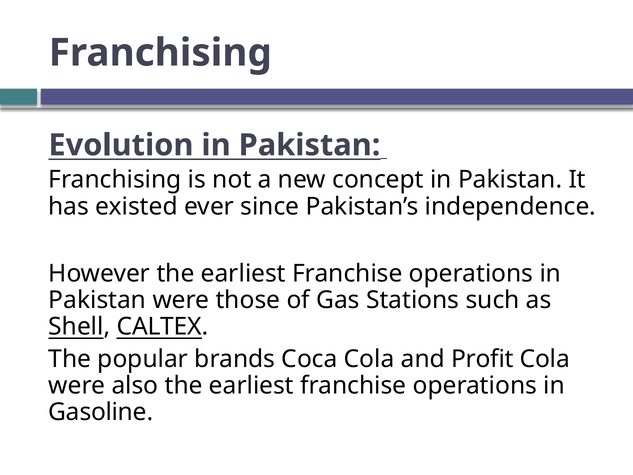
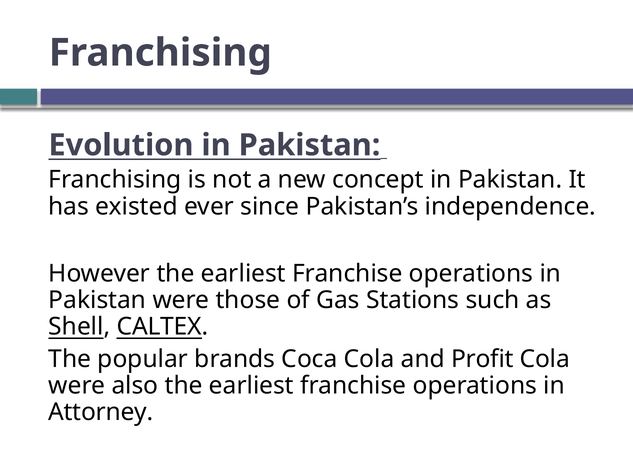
Gasoline: Gasoline -> Attorney (101, 412)
